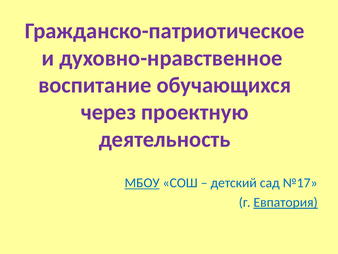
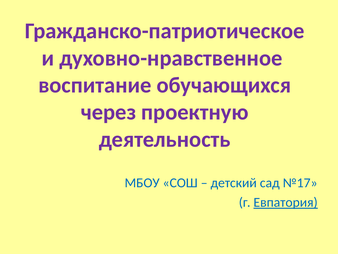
МБОУ underline: present -> none (142, 183)
